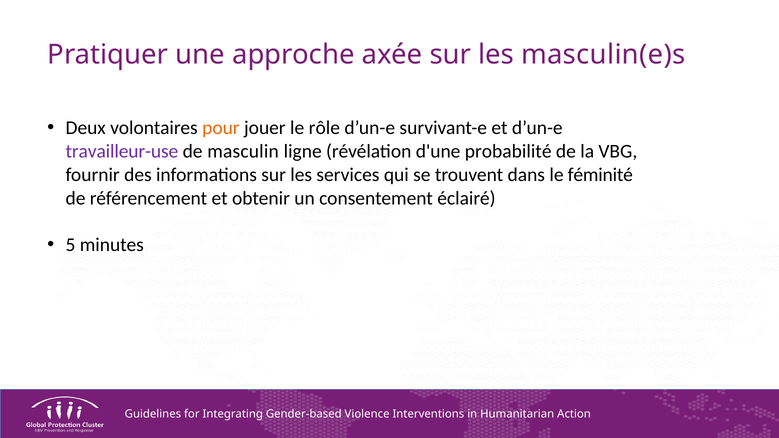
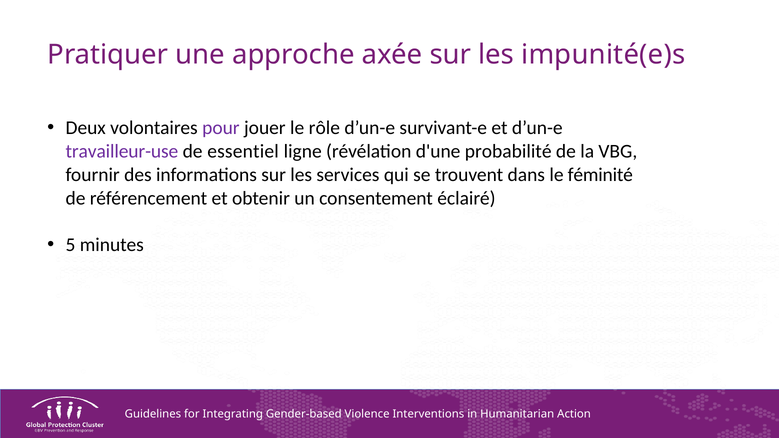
masculin(e)s: masculin(e)s -> impunité(e)s (603, 55)
pour colour: orange -> purple (221, 128)
masculin: masculin -> essentiel (243, 151)
